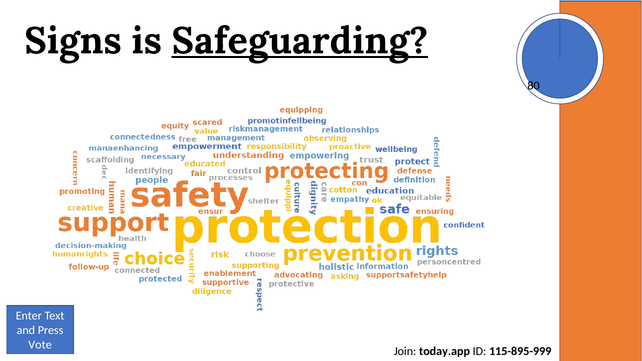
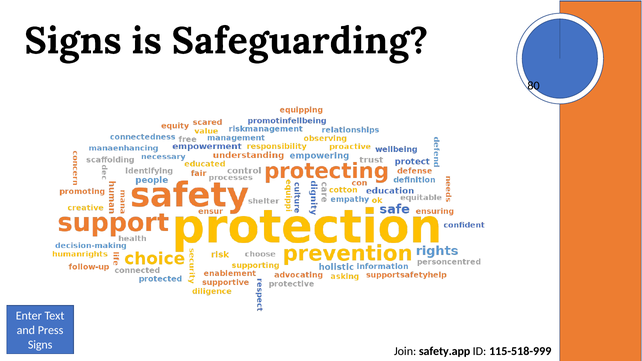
Safeguarding underline: present -> none (300, 41)
Vote: Vote -> Signs (40, 345)
today.app: today.app -> safety.app (445, 351)
115-895-999: 115-895-999 -> 115-518-999 (520, 351)
